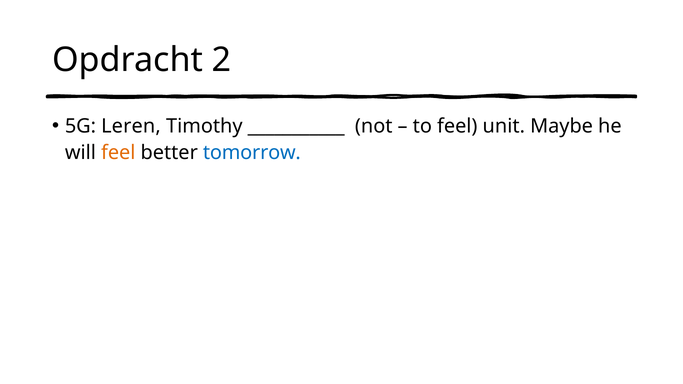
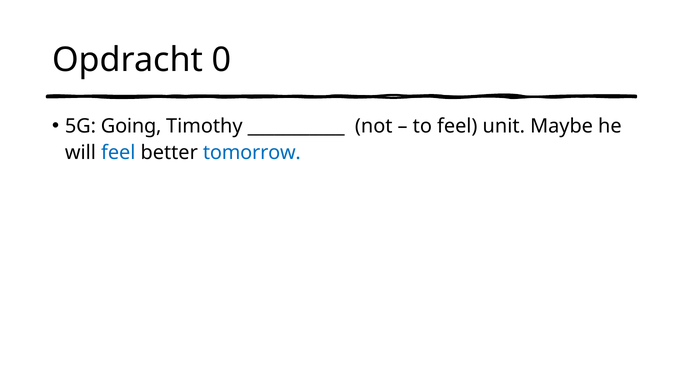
2: 2 -> 0 (222, 60)
Leren: Leren -> Going (131, 126)
feel colour: orange -> blue (118, 153)
